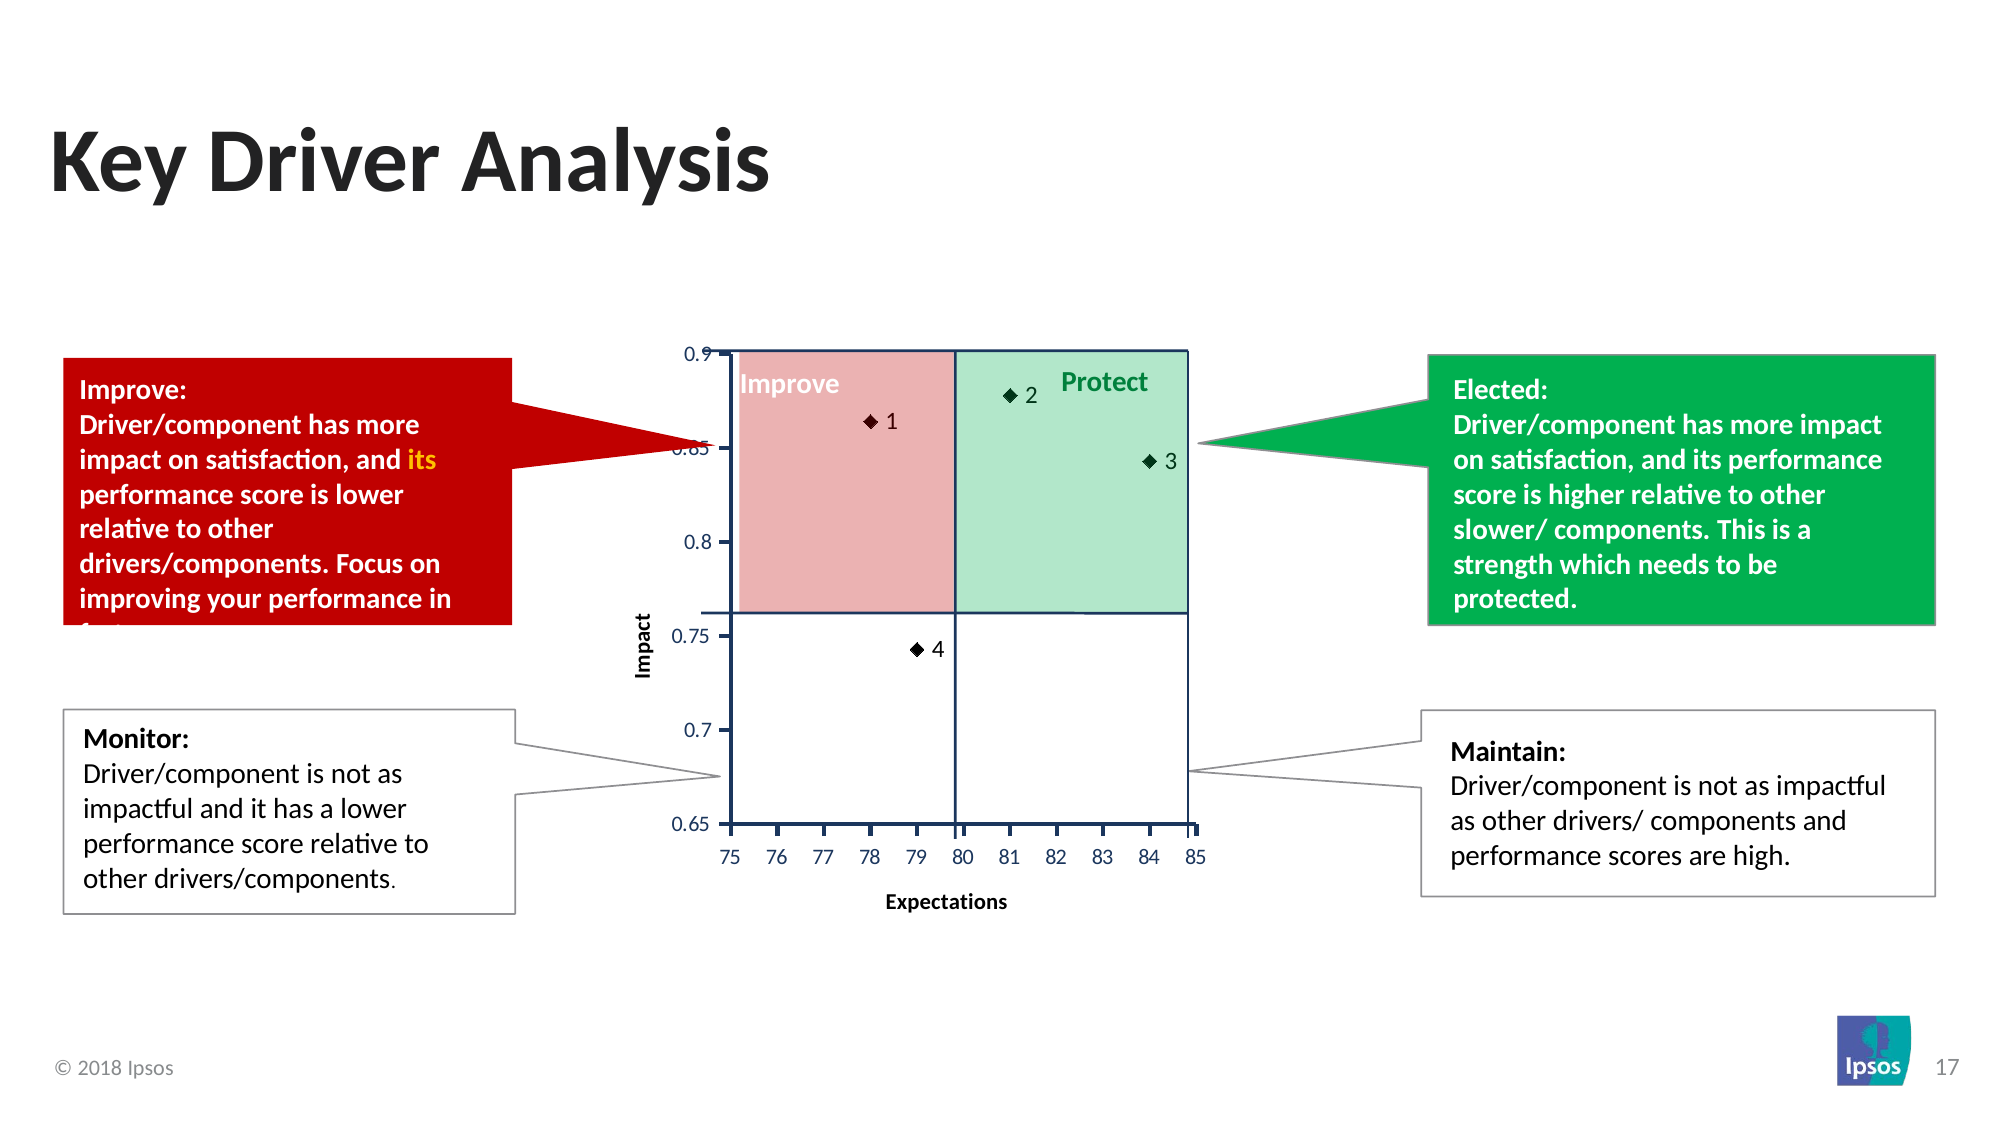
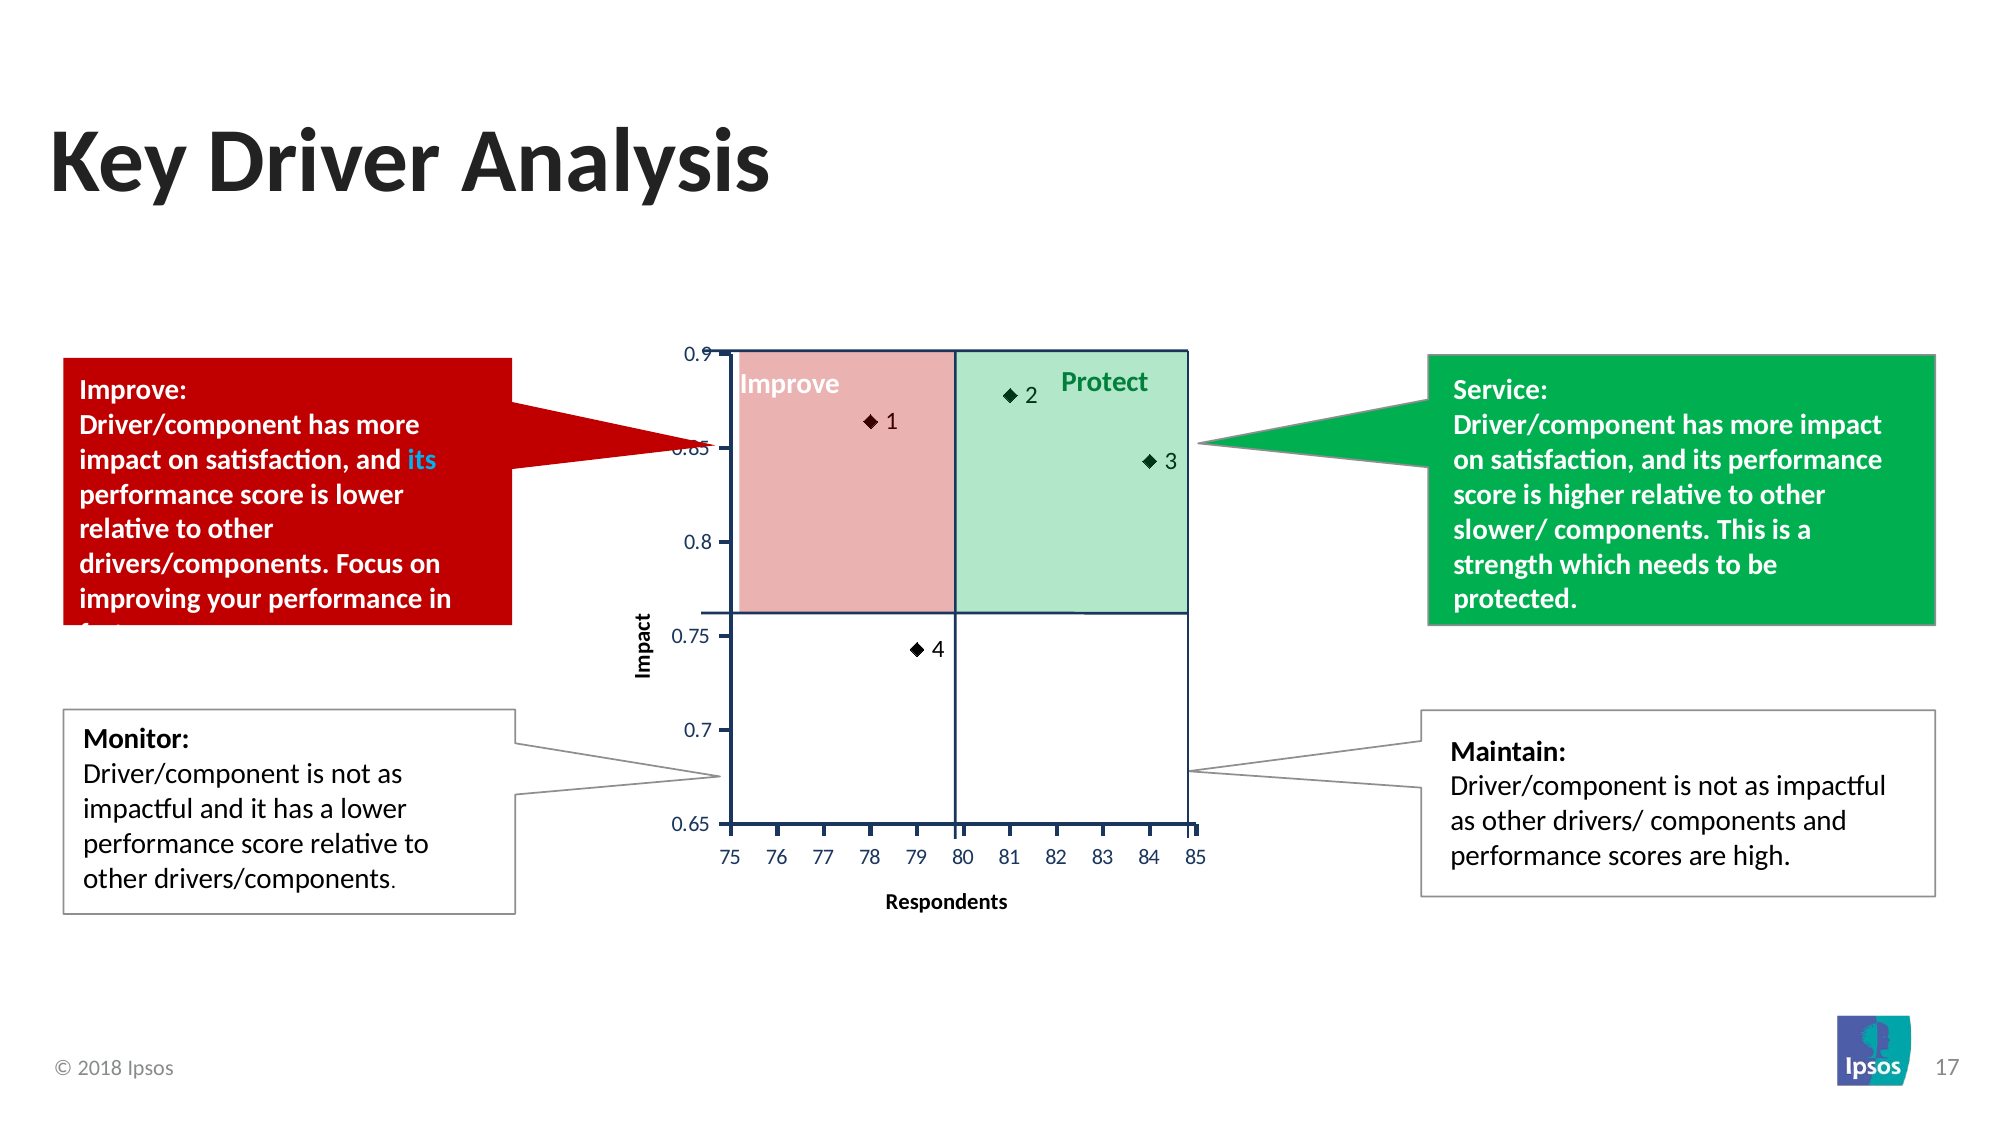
Elected: Elected -> Service (1501, 390)
its colour: yellow -> light blue (422, 459)
Expectations: Expectations -> Respondents (947, 901)
